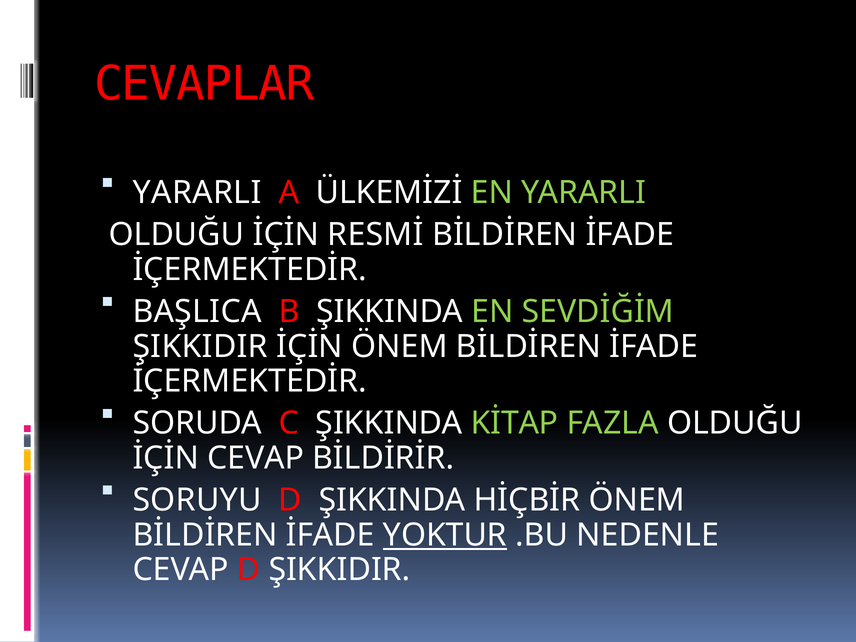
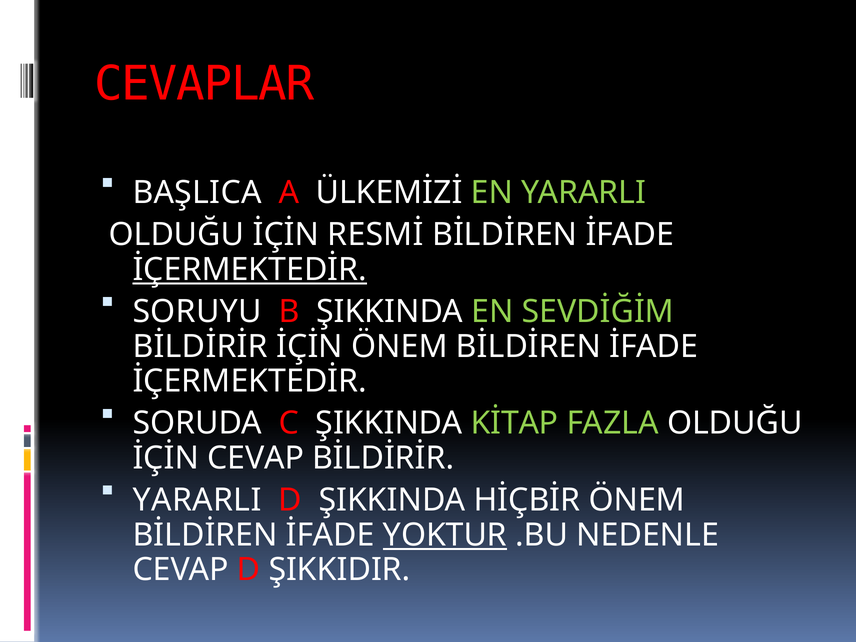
YARARLI: YARARLI -> BAŞLICA (197, 193)
İÇERMEKTEDİR underline: none -> present (250, 270)
BAŞLICA: BAŞLICA -> SORUYU (197, 312)
ŞIKKIDIR: ŞIKKIDIR -> BİLDİRİR (200, 346)
SORUYU: SORUYU -> YARARLI (197, 500)
